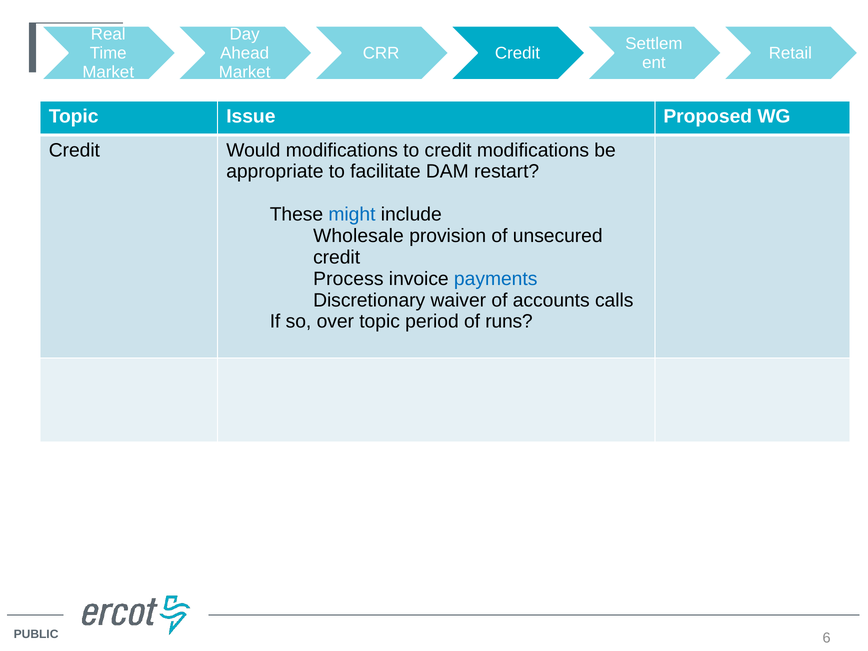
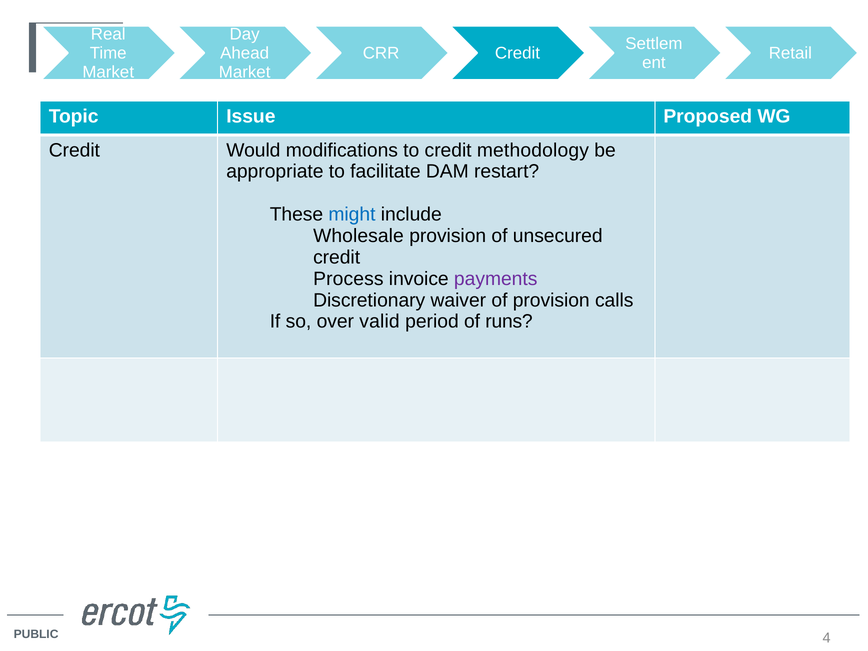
credit modifications: modifications -> methodology (533, 150)
payments colour: blue -> purple (496, 279)
of accounts: accounts -> provision (551, 300)
over topic: topic -> valid (379, 322)
6: 6 -> 4 (827, 638)
